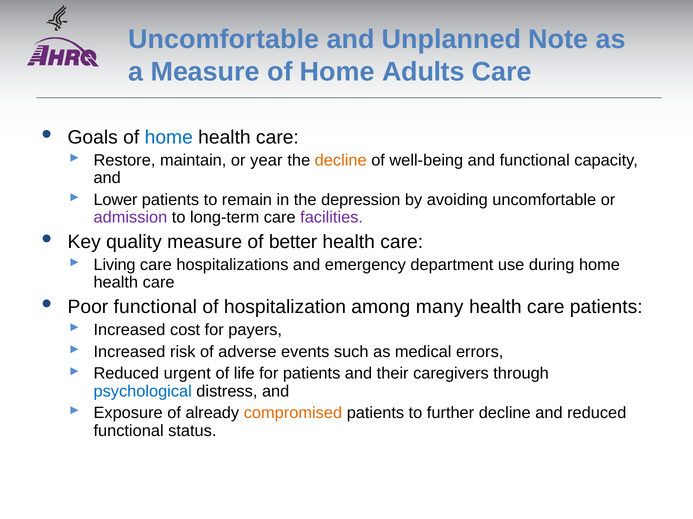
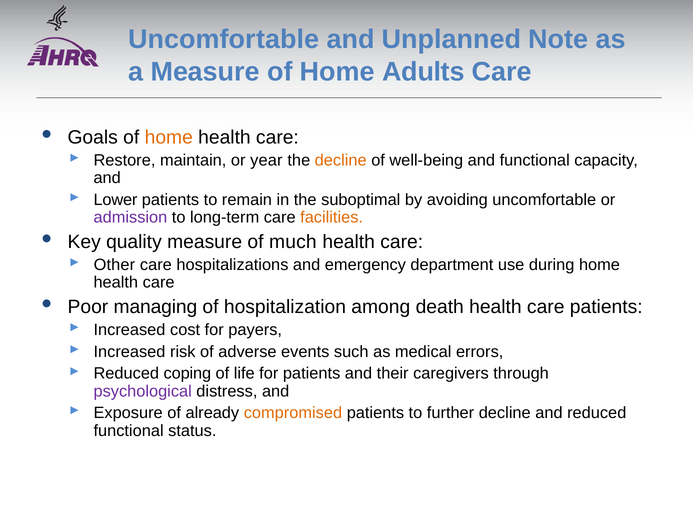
home colour: blue -> orange (169, 138)
depression: depression -> suboptimal (361, 200)
facilities colour: purple -> orange (332, 218)
better: better -> much (293, 242)
Living: Living -> Other (114, 265)
Poor functional: functional -> managing (155, 307)
many: many -> death (440, 307)
urgent: urgent -> coping (187, 374)
psychological colour: blue -> purple (143, 392)
